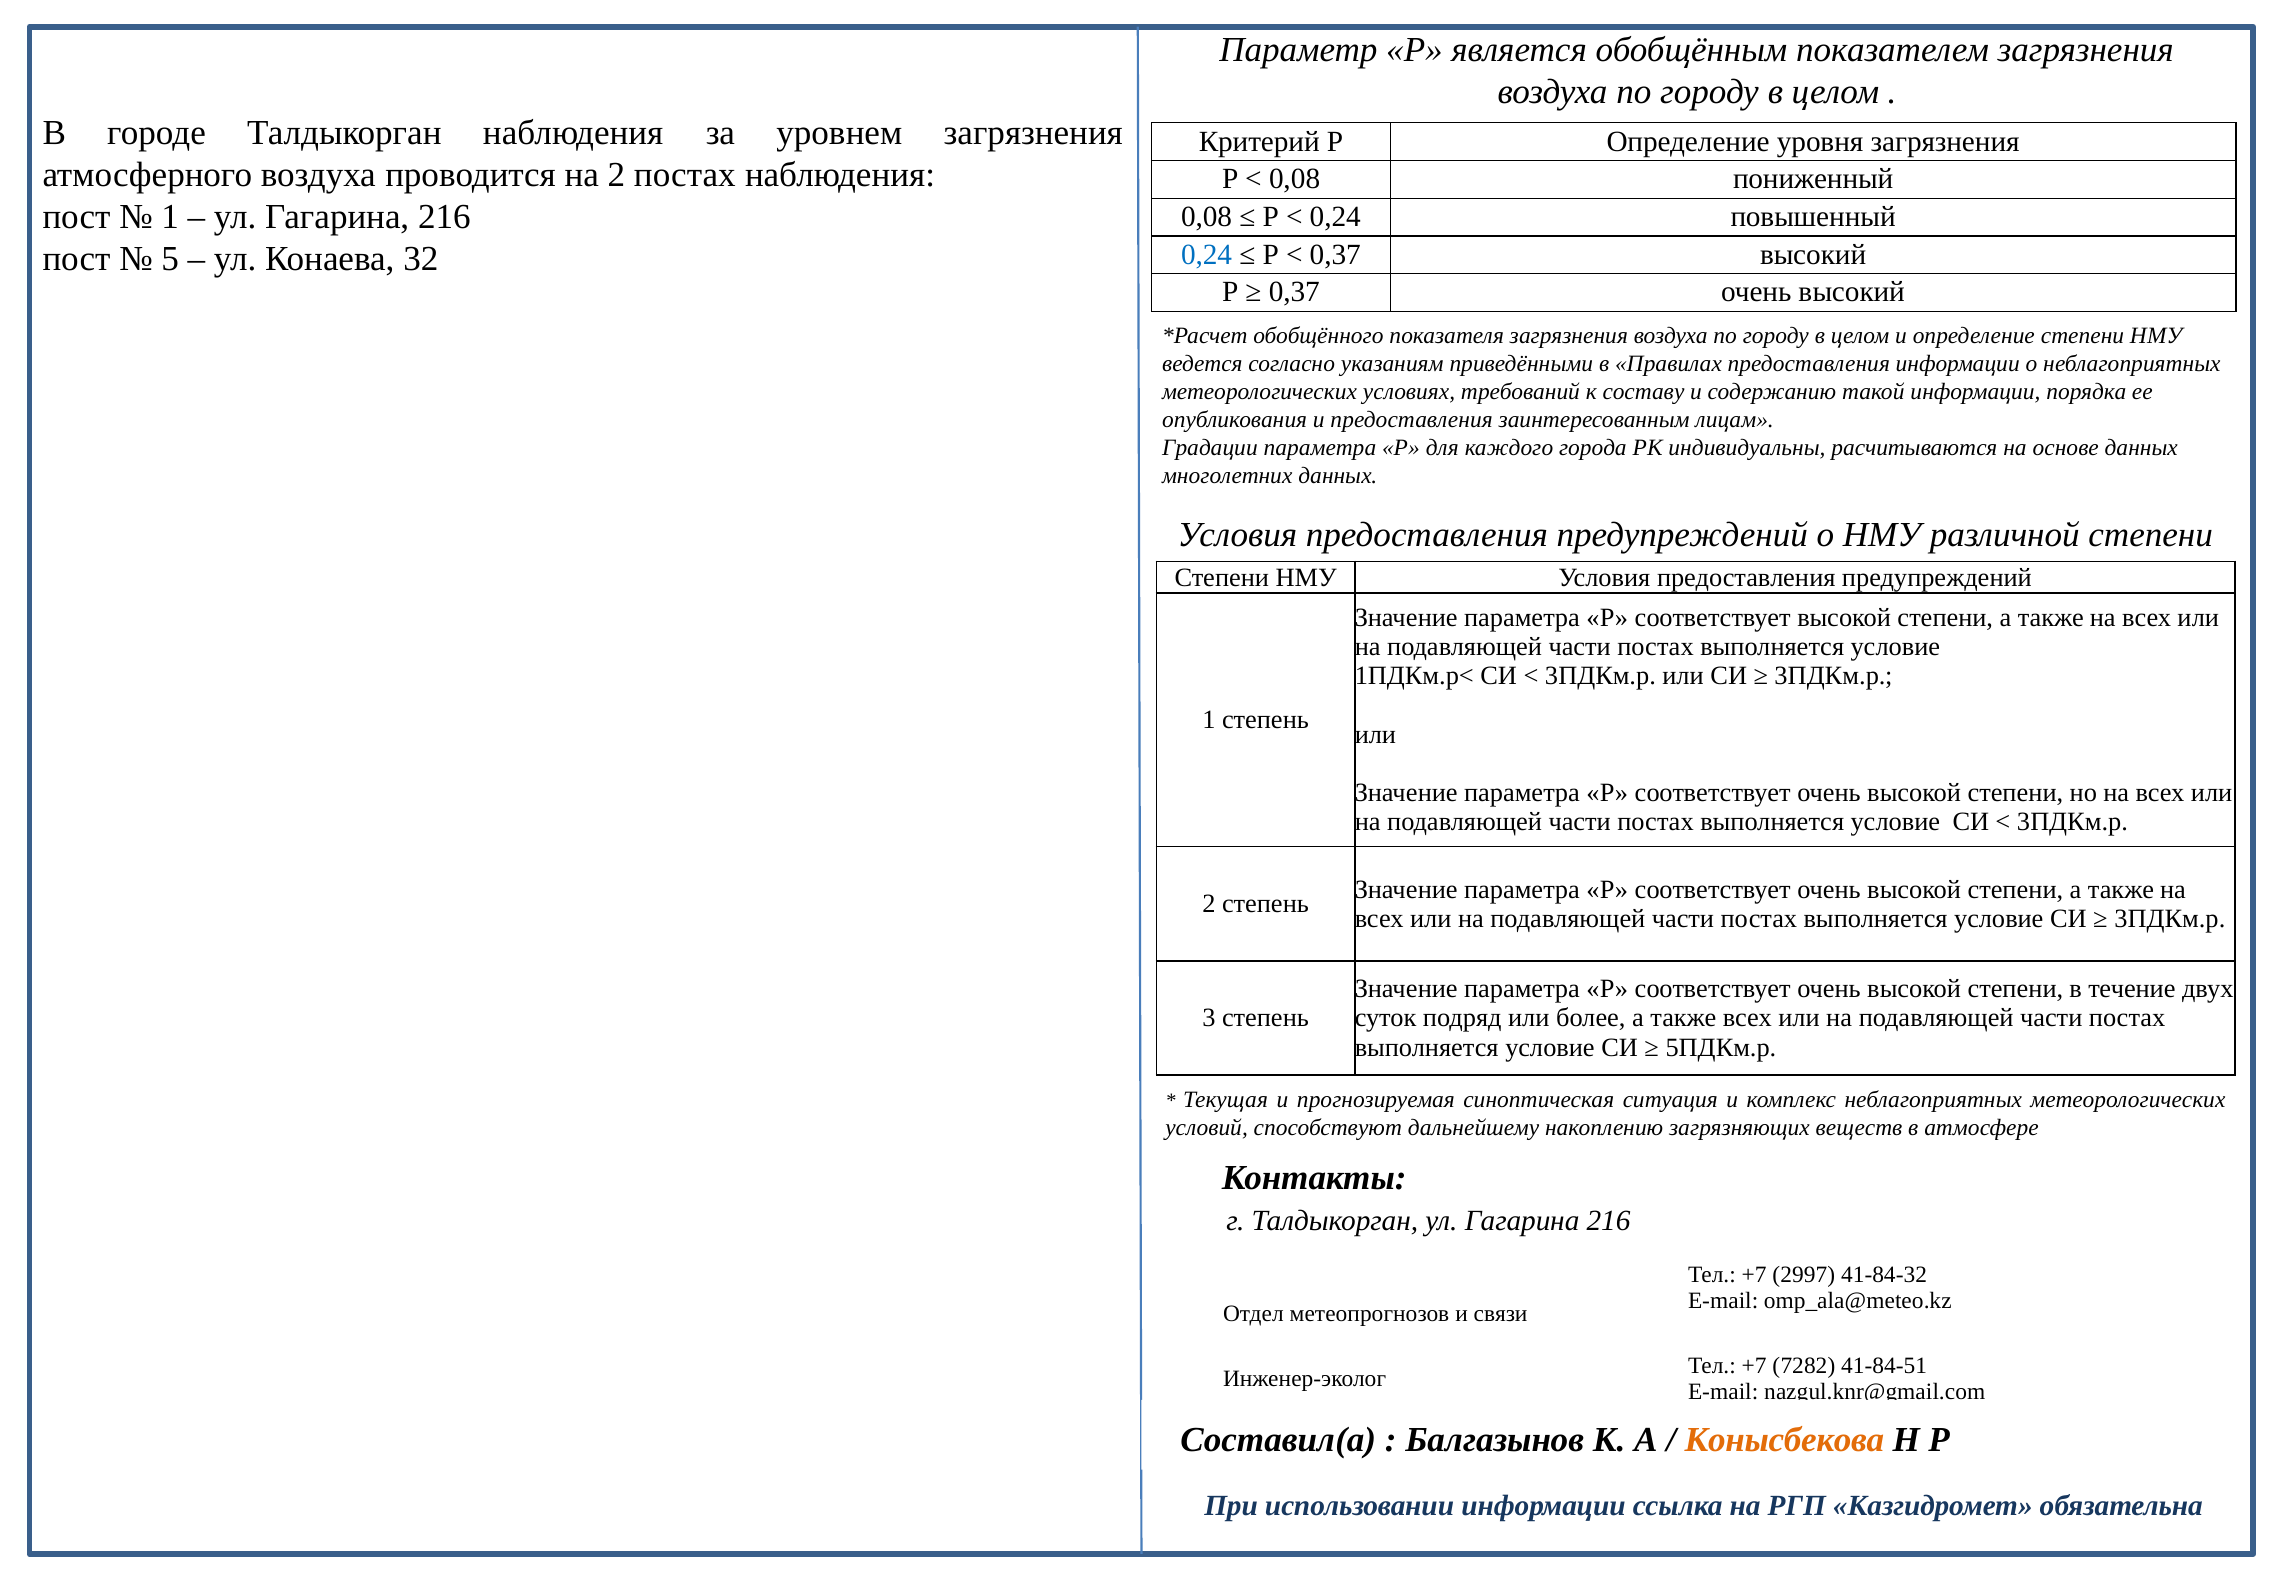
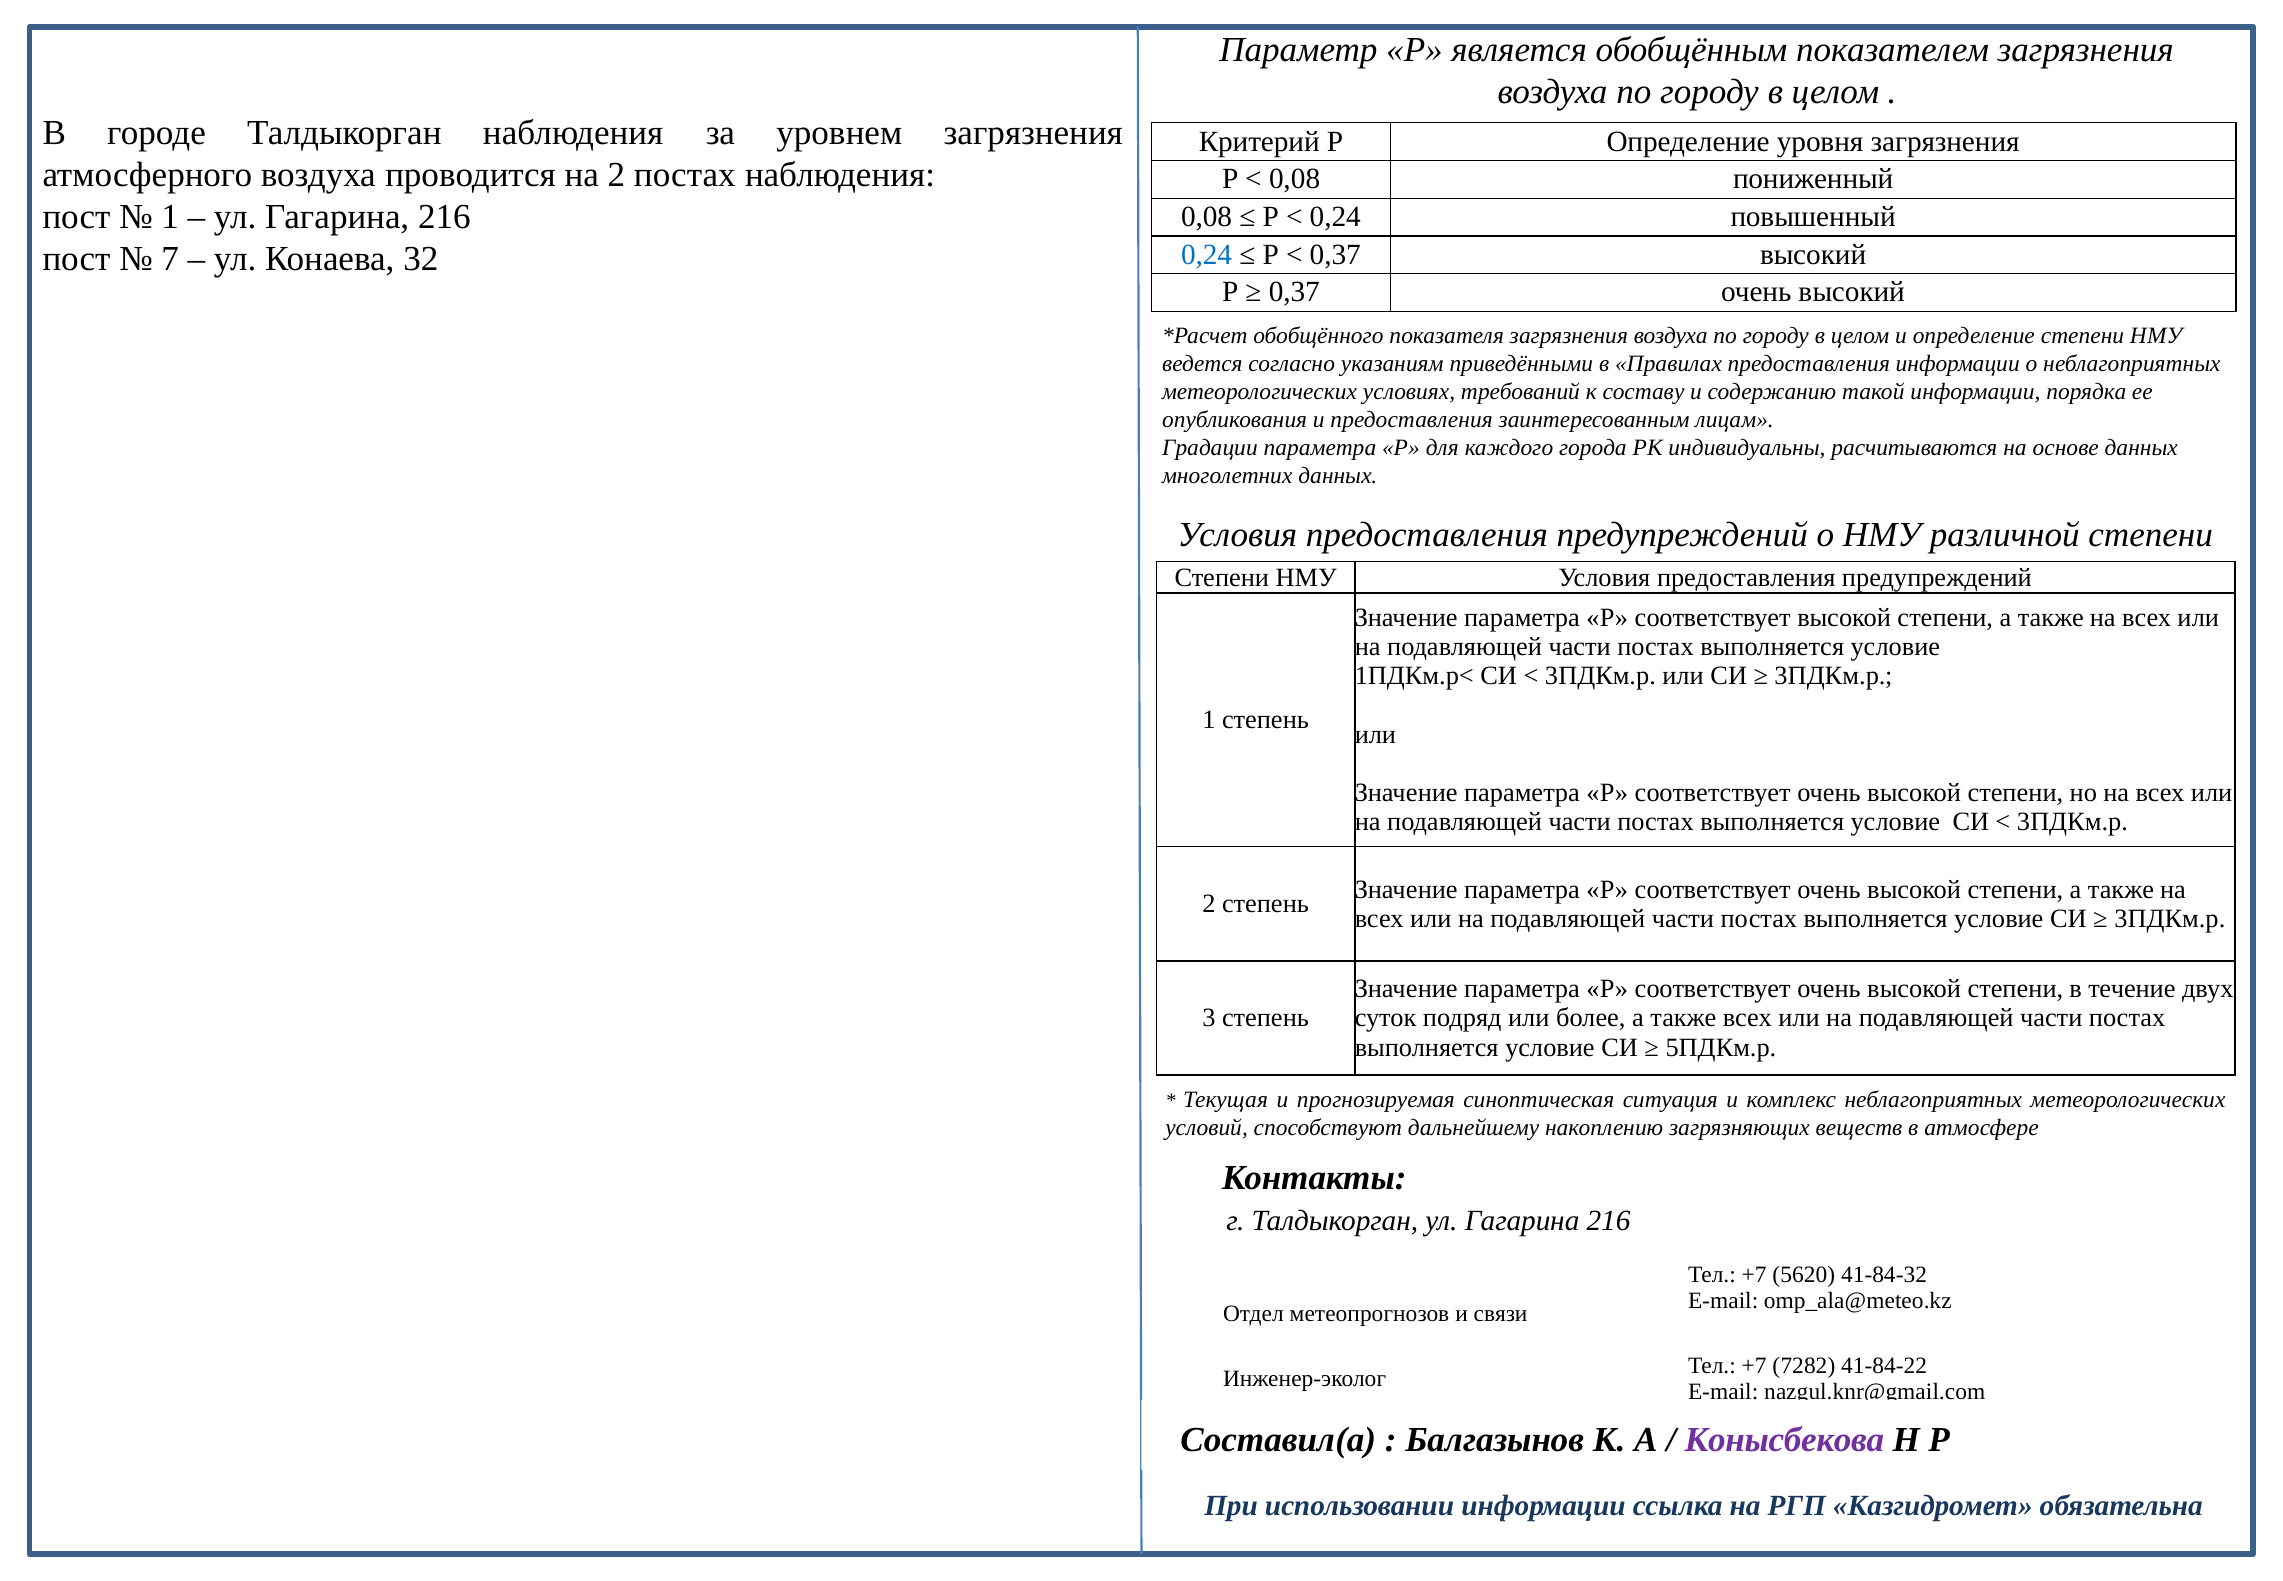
5: 5 -> 7 (170, 259)
2997: 2997 -> 5620 (1804, 1274)
41-84-51: 41-84-51 -> 41-84-22 (1884, 1365)
Конысбекова colour: orange -> purple (1784, 1439)
